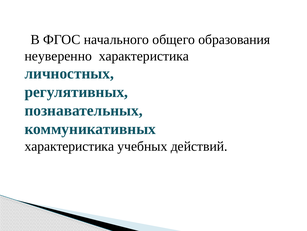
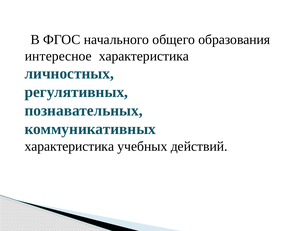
неуверенно: неуверенно -> интересное (58, 56)
